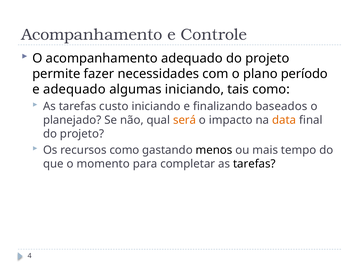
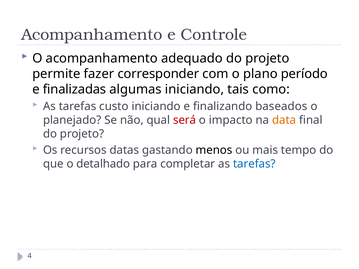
necessidades: necessidades -> corresponder (158, 74)
e adequado: adequado -> finalizadas (75, 89)
será colour: orange -> red (185, 120)
recursos como: como -> datas (124, 150)
momento: momento -> detalhado (103, 164)
tarefas colour: black -> blue (254, 164)
